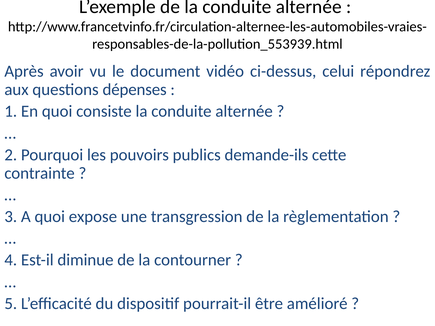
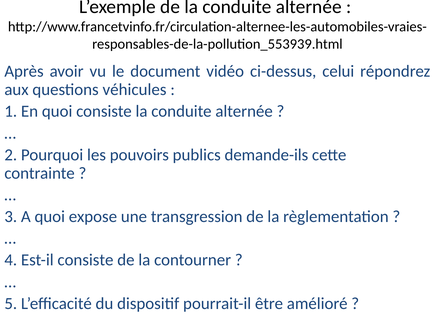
dépenses: dépenses -> véhicules (134, 90)
Est-il diminue: diminue -> consiste (85, 260)
